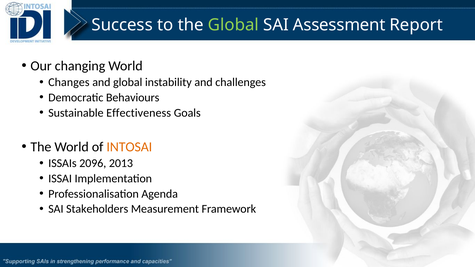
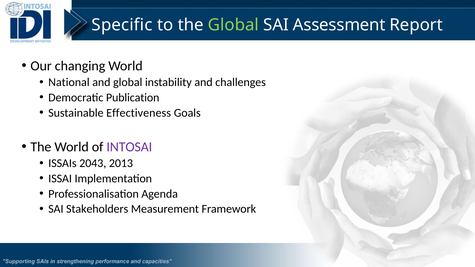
Success: Success -> Specific (122, 25)
Changes: Changes -> National (69, 82)
Behaviours: Behaviours -> Publication (133, 98)
INTOSAI colour: orange -> purple (129, 147)
2096: 2096 -> 2043 (93, 163)
